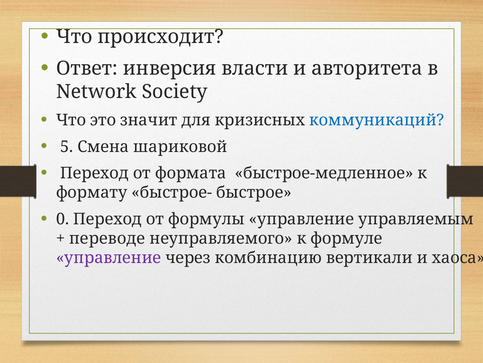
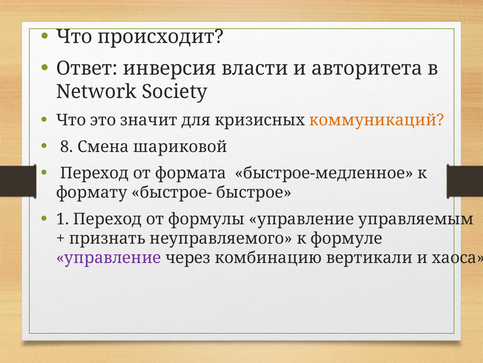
коммуникаций colour: blue -> orange (377, 120)
5: 5 -> 8 (67, 146)
0: 0 -> 1 (63, 219)
переводе: переводе -> признать (107, 238)
